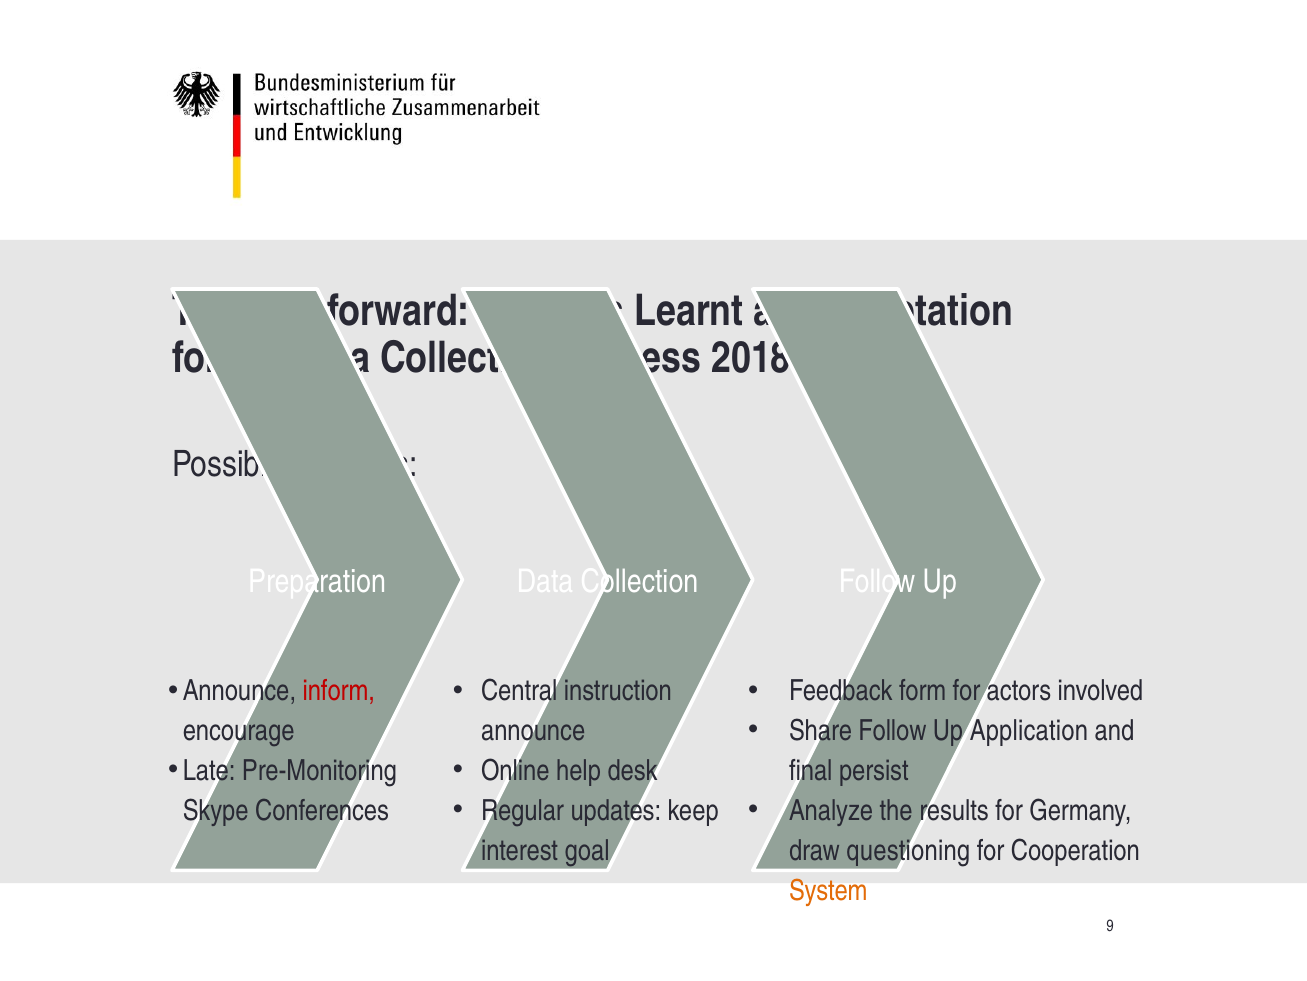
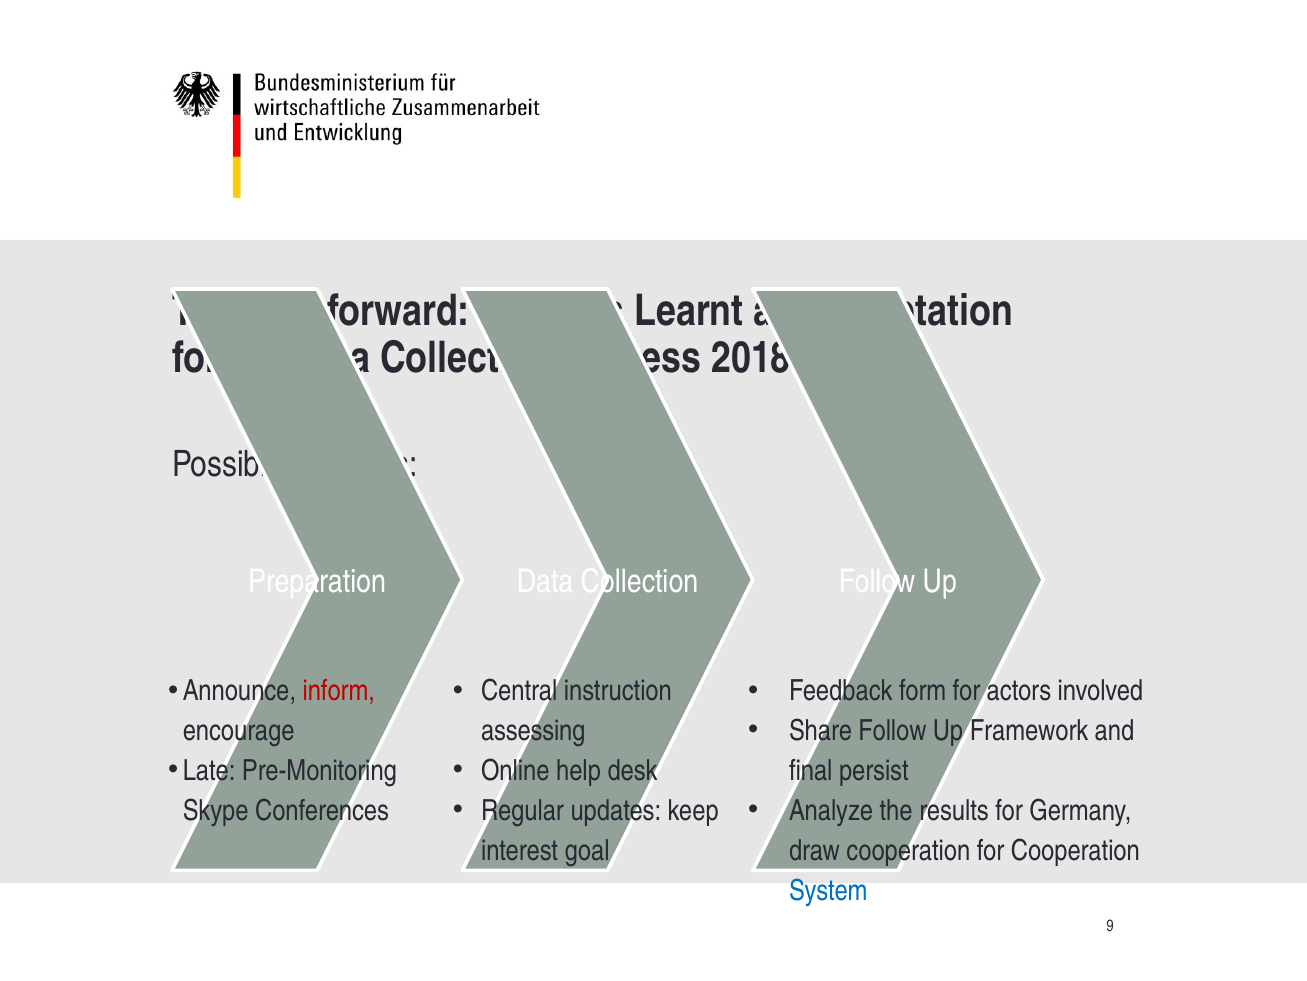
Application: Application -> Framework (1029, 731)
announce: announce -> assessing (533, 731)
draw questioning: questioning -> cooperation (908, 850)
System colour: orange -> blue (828, 890)
